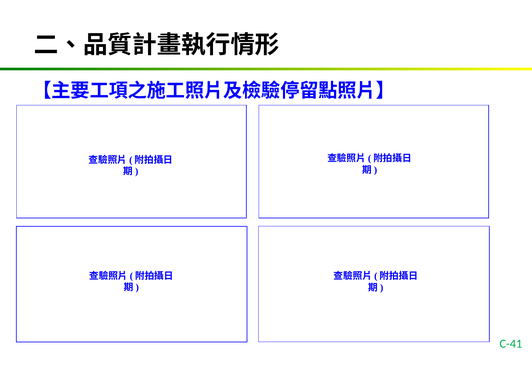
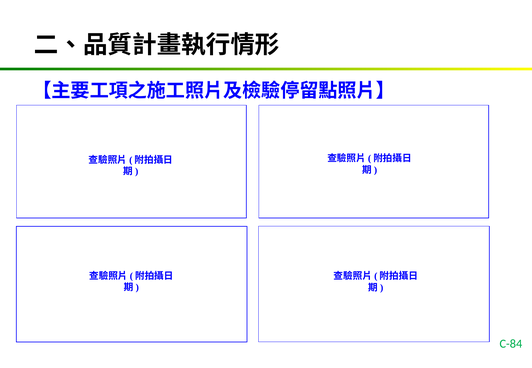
C-41: C-41 -> C-84 (511, 344)
